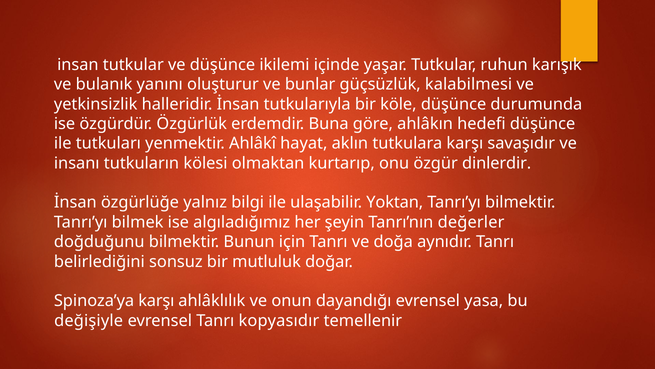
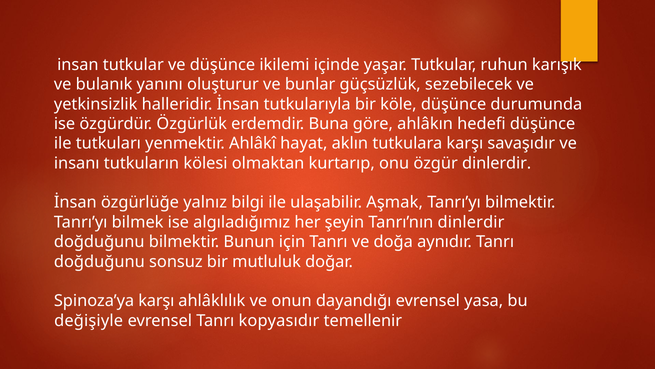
kalabilmesi: kalabilmesi -> sezebilecek (469, 84)
Yoktan: Yoktan -> Aşmak (395, 202)
Tanrı’nın değerler: değerler -> dinlerdir (471, 222)
belirlediğini: belirlediğini -> doğduğunu (99, 261)
